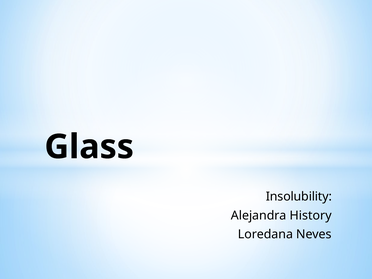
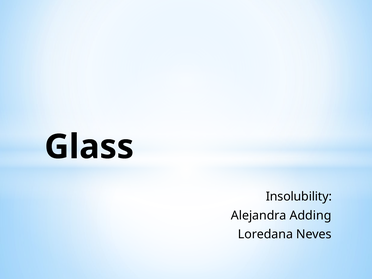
History: History -> Adding (311, 215)
